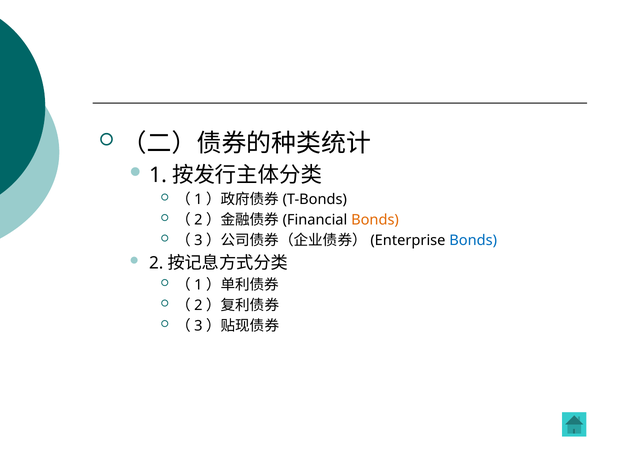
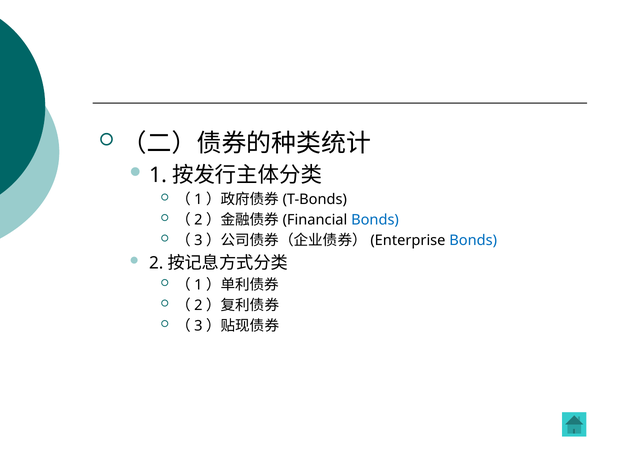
Bonds colour: orange -> blue (375, 220)
